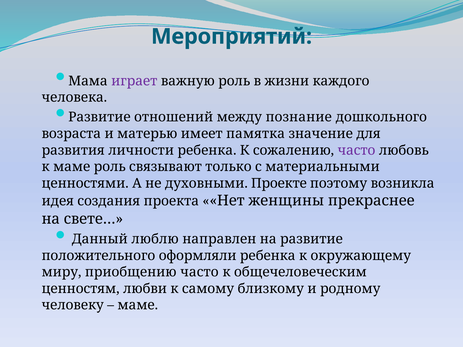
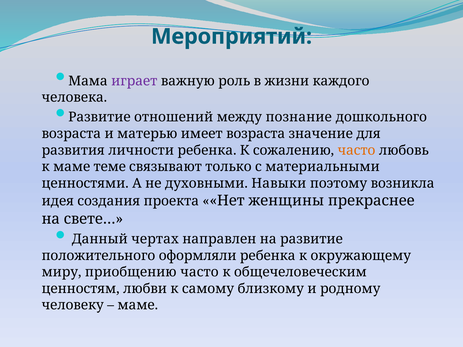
имеет памятка: памятка -> возраста (256, 134)
часто colour: purple -> orange (356, 150)
маме роль: роль -> теме (110, 167)
Проекте: Проекте -> Навыки (279, 183)
люблю: люблю -> чертах (155, 239)
